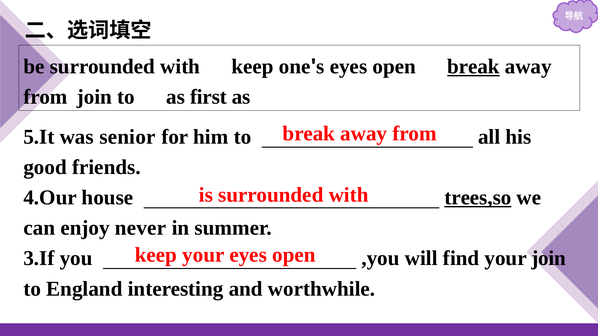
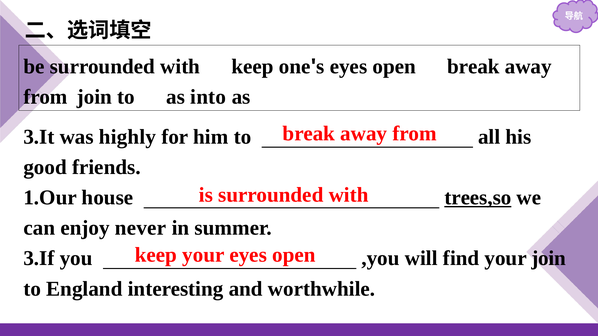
break underline: present -> none (473, 67)
first: first -> into (208, 97)
5.It: 5.It -> 3.It (39, 137)
senior: senior -> highly (127, 137)
4.Our: 4.Our -> 1.Our (50, 198)
